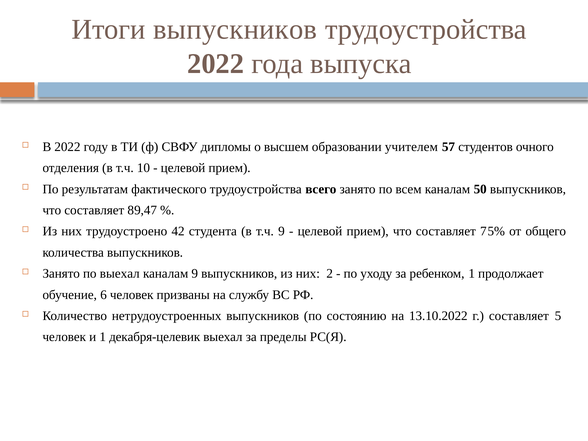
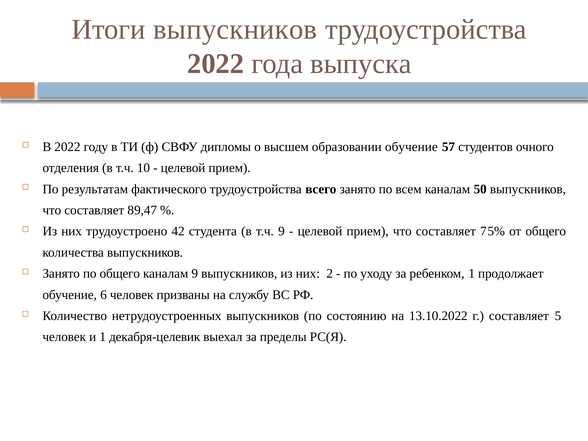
образовании учителем: учителем -> обучение (411, 147)
по выехал: выехал -> общего (120, 274)
